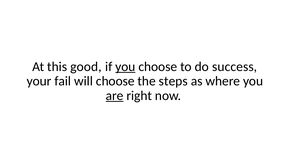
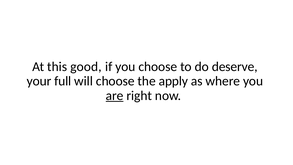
you underline: present -> none (125, 67)
success: success -> deserve (235, 67)
fail: fail -> full (63, 81)
steps: steps -> apply (173, 81)
